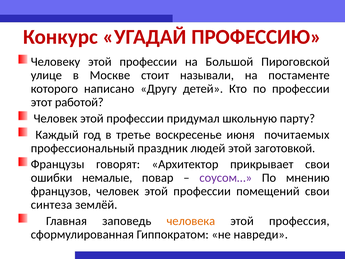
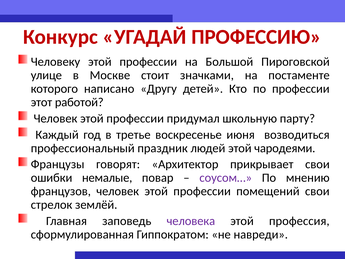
называли: называли -> значками (207, 75)
почитаемых: почитаемых -> возводиться (297, 135)
заготовкой: заготовкой -> чародеями (285, 148)
синтеза: синтеза -> стрелок (52, 205)
человека colour: orange -> purple (191, 221)
